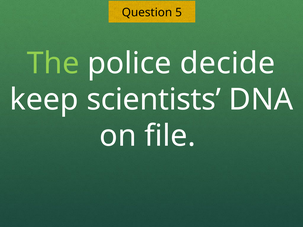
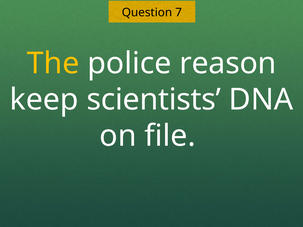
5: 5 -> 7 (179, 13)
The colour: light green -> yellow (53, 63)
decide: decide -> reason (228, 63)
